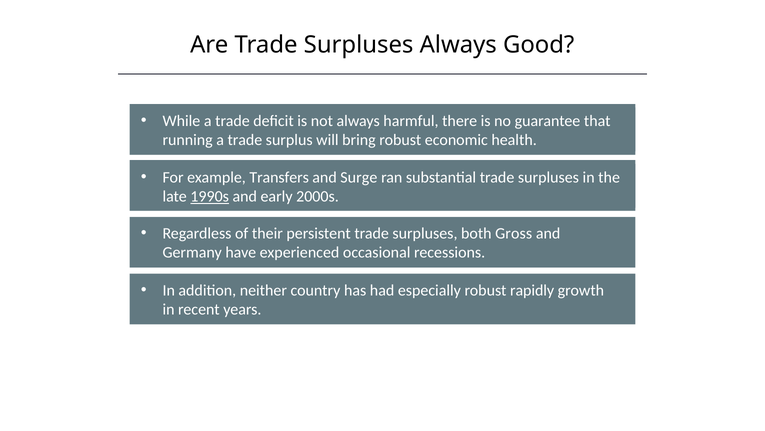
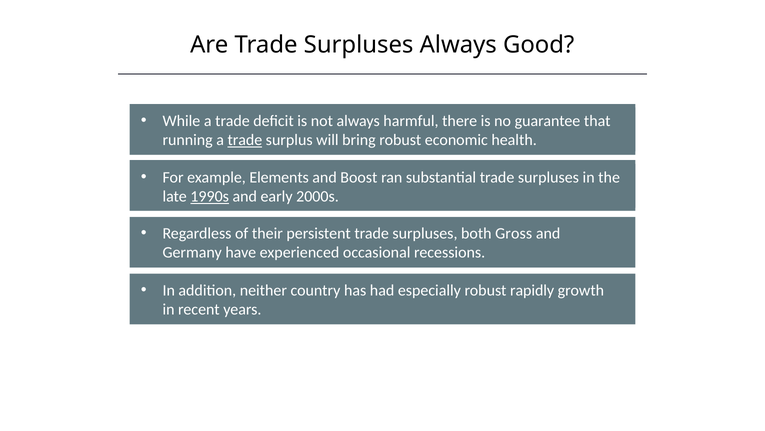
trade underline: none -> present (245, 140)
Transfers: Transfers -> Elements (279, 177)
Surge: Surge -> Boost (359, 177)
